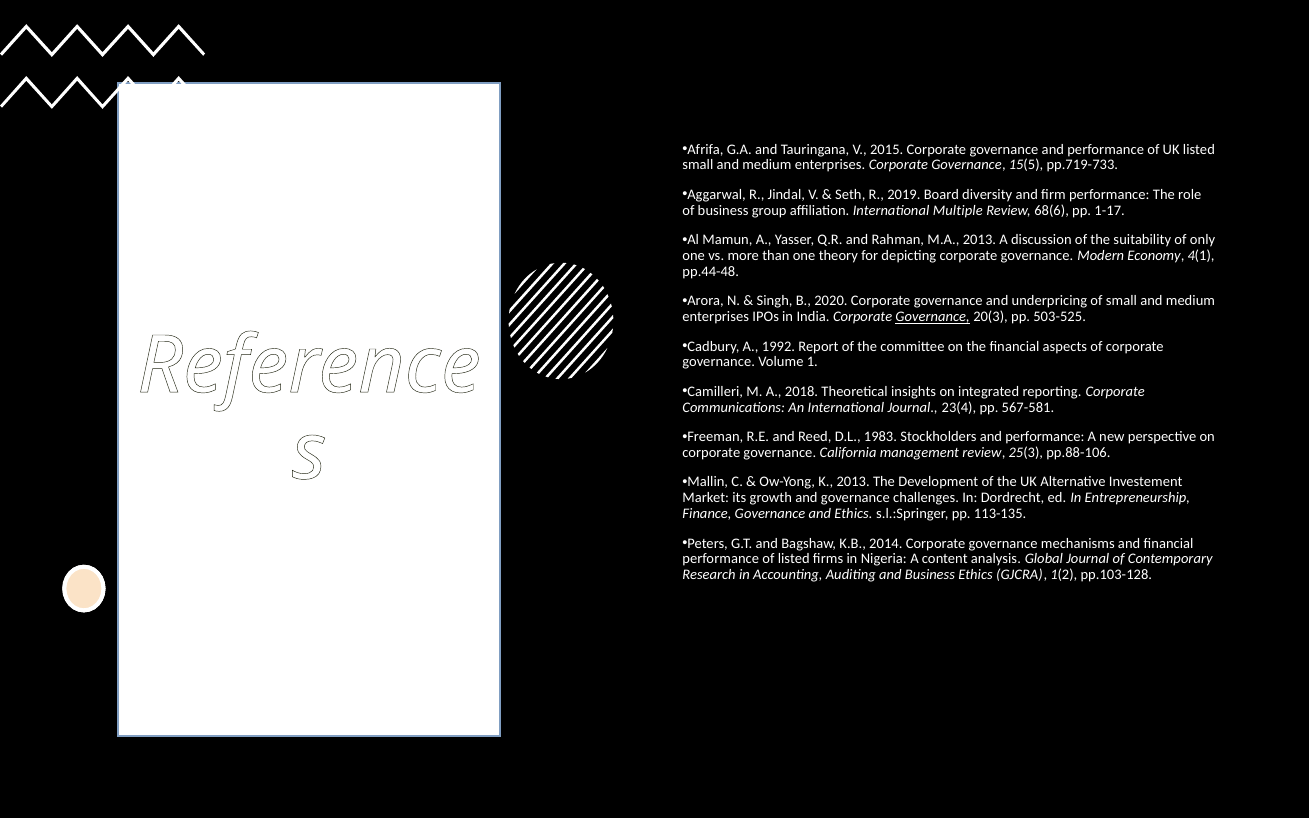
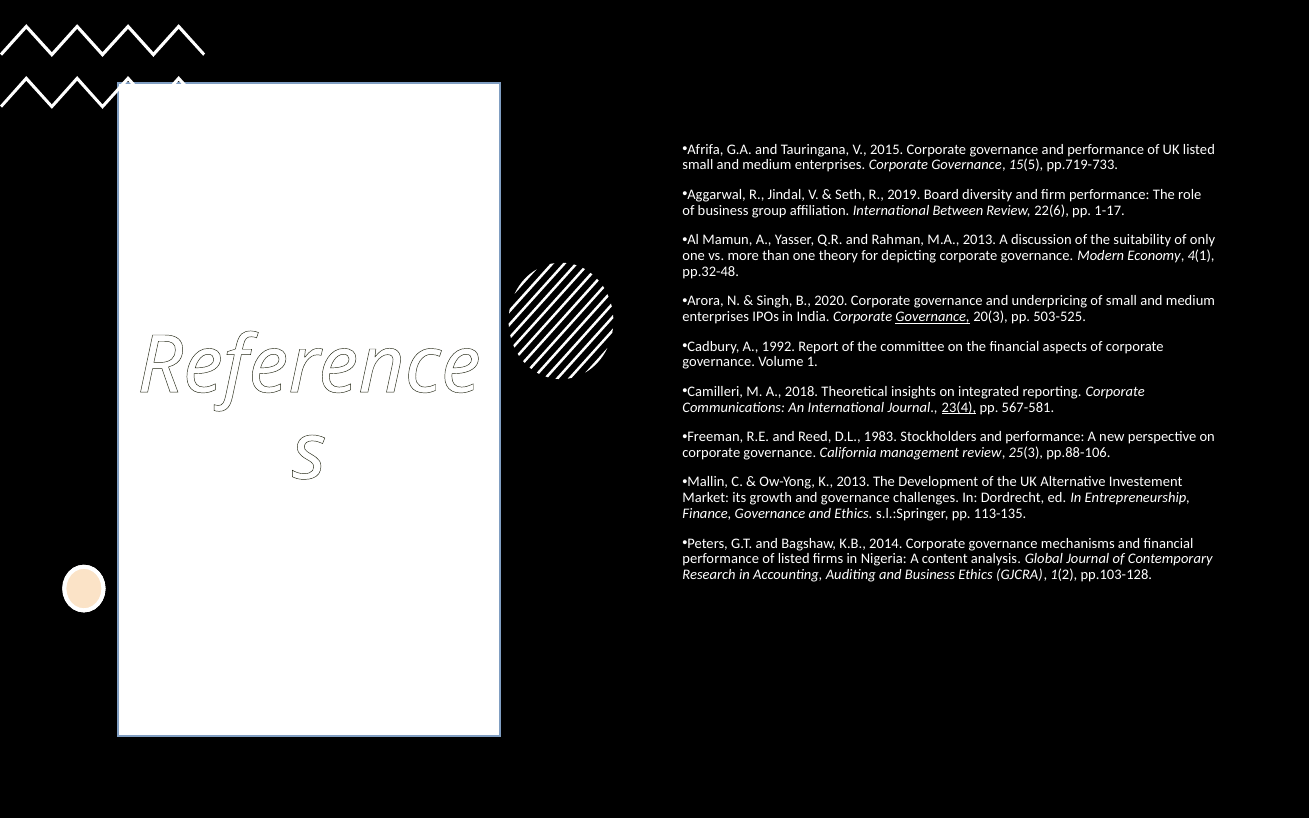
Multiple: Multiple -> Between (958, 210)
68(6: 68(6 -> 22(6 (1052, 210)
pp.44-48: pp.44-48 -> pp.32-48 (711, 272)
23(4 underline: none -> present (959, 407)
